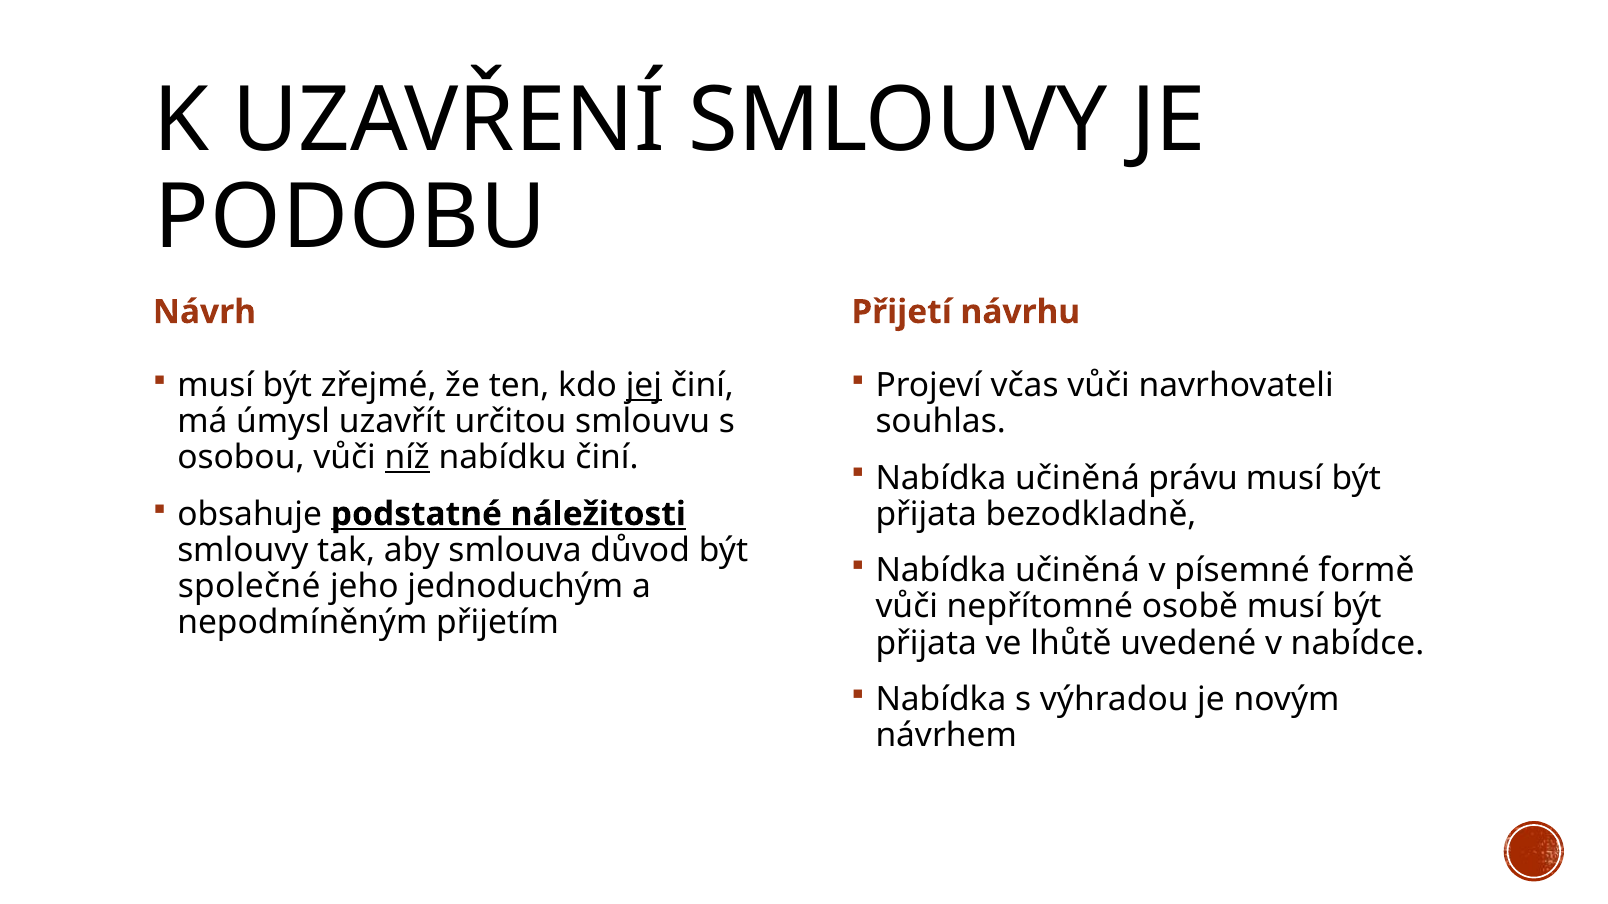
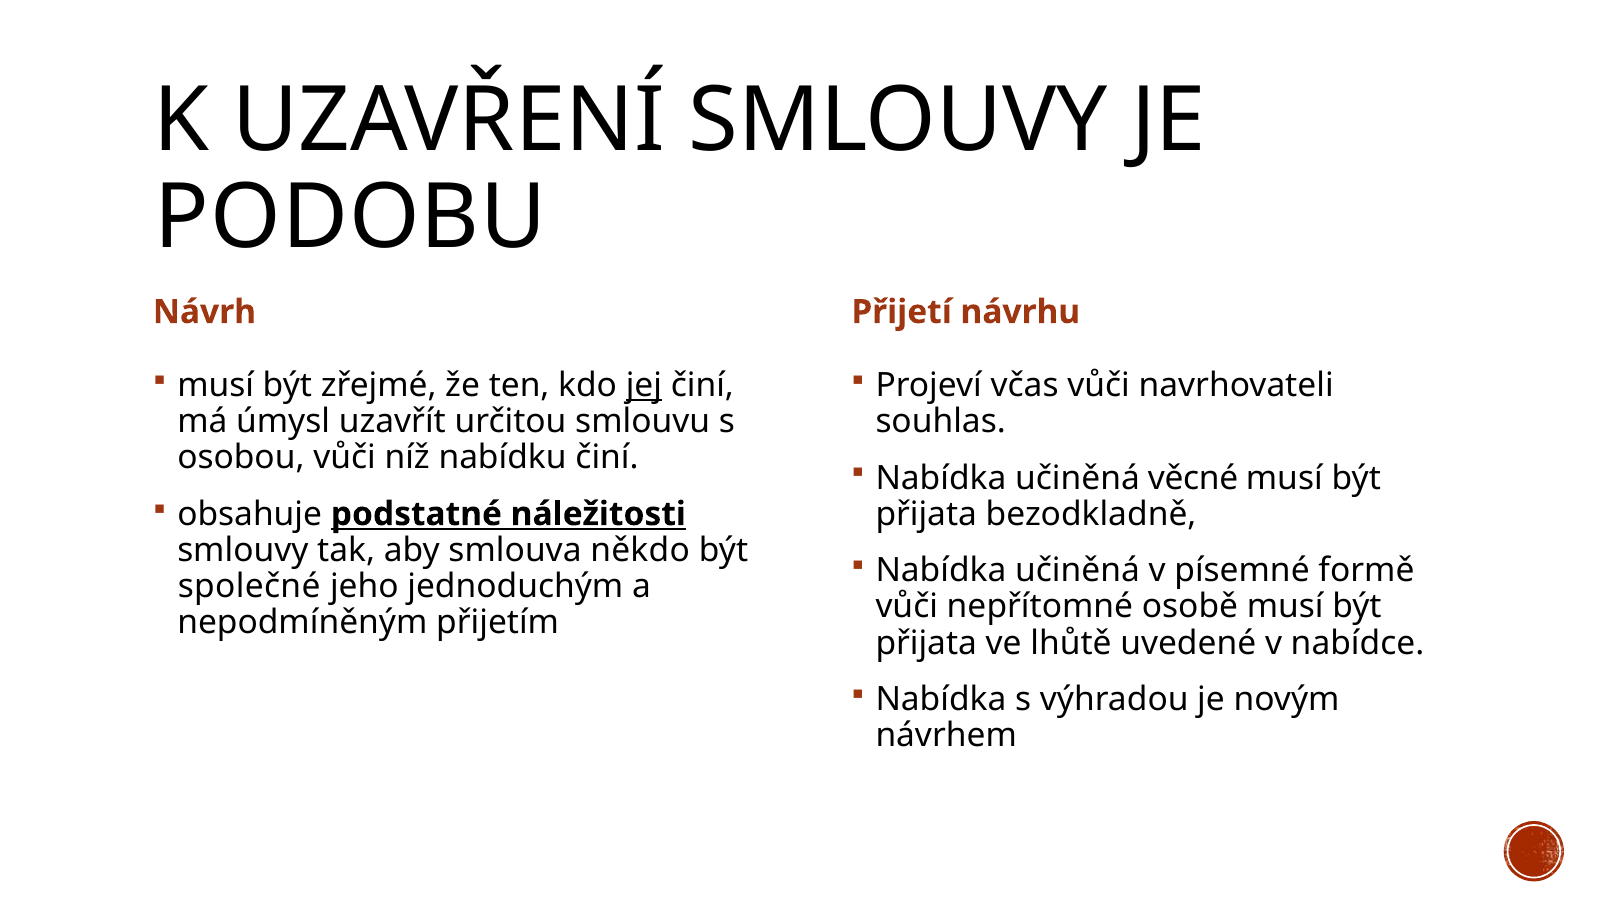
níž underline: present -> none (407, 458)
právu: právu -> věcné (1193, 478)
důvod: důvod -> někdo (640, 551)
